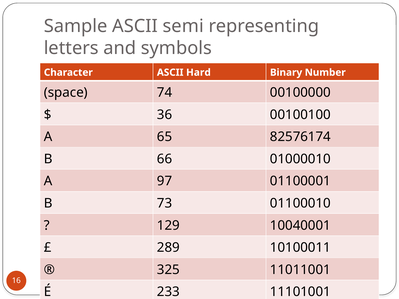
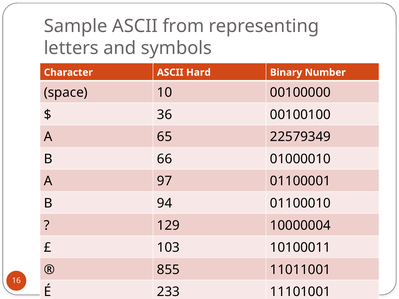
semi: semi -> from (183, 26)
74: 74 -> 10 (165, 93)
82576174: 82576174 -> 22579349 (300, 137)
73: 73 -> 94 (165, 203)
10040001: 10040001 -> 10000004 (300, 226)
289: 289 -> 103 (168, 248)
325: 325 -> 855 (168, 270)
